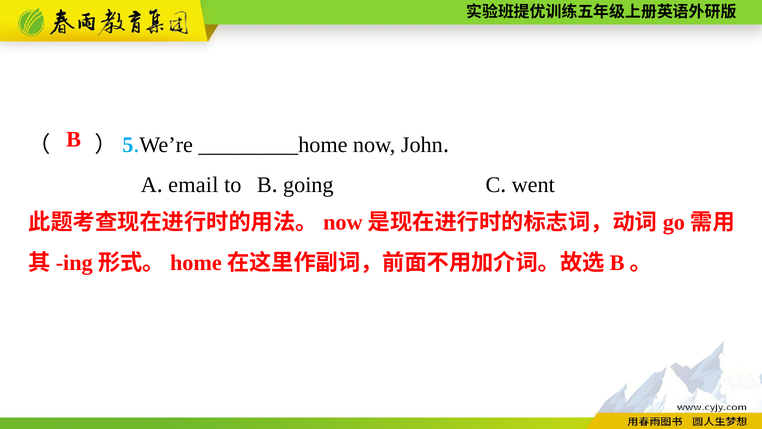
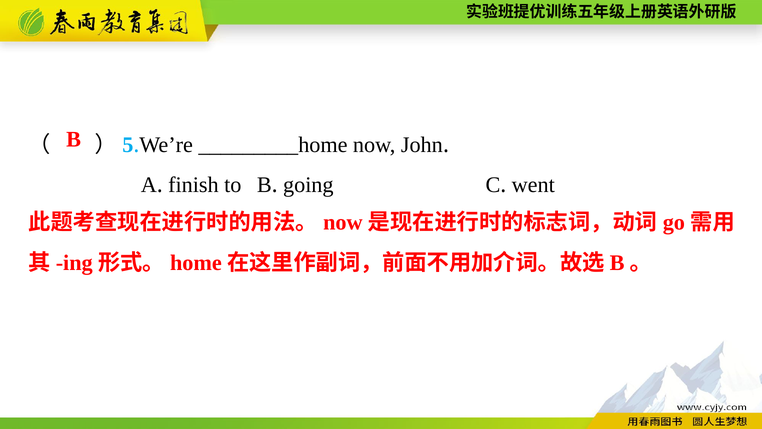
email: email -> finish (193, 185)
